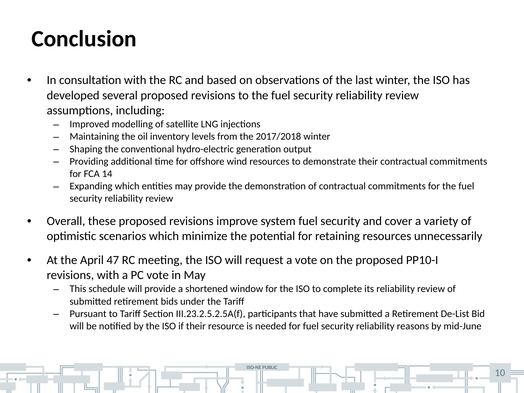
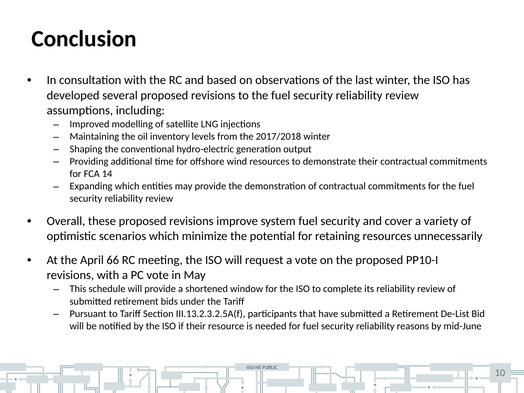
47: 47 -> 66 (113, 260)
III.23.2.5.2.5A(f: III.23.2.5.2.5A(f -> III.13.2.3.2.5A(f (211, 314)
